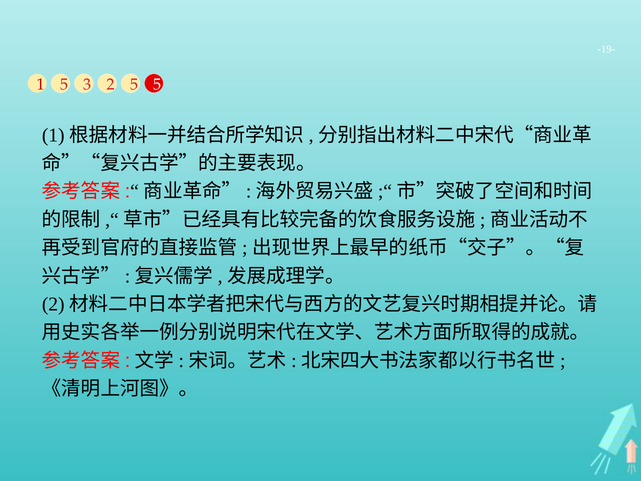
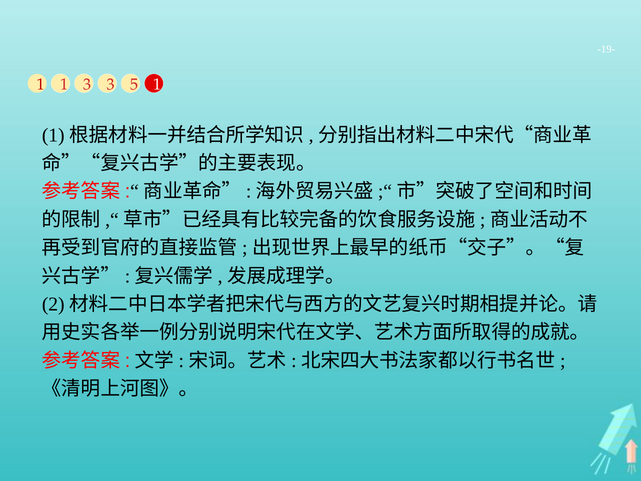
1 5: 5 -> 1 (64, 84)
3 2: 2 -> 3 (111, 84)
5 5: 5 -> 1 (157, 84)
